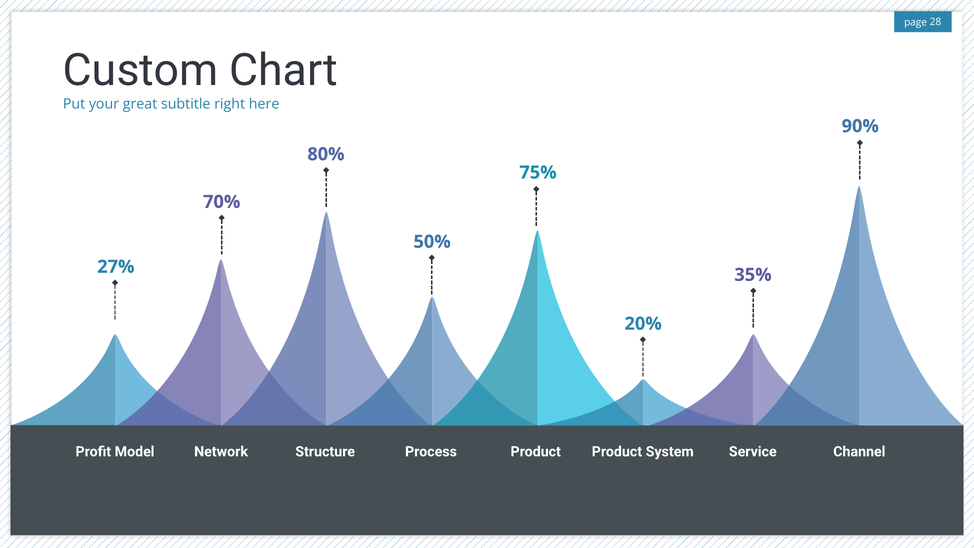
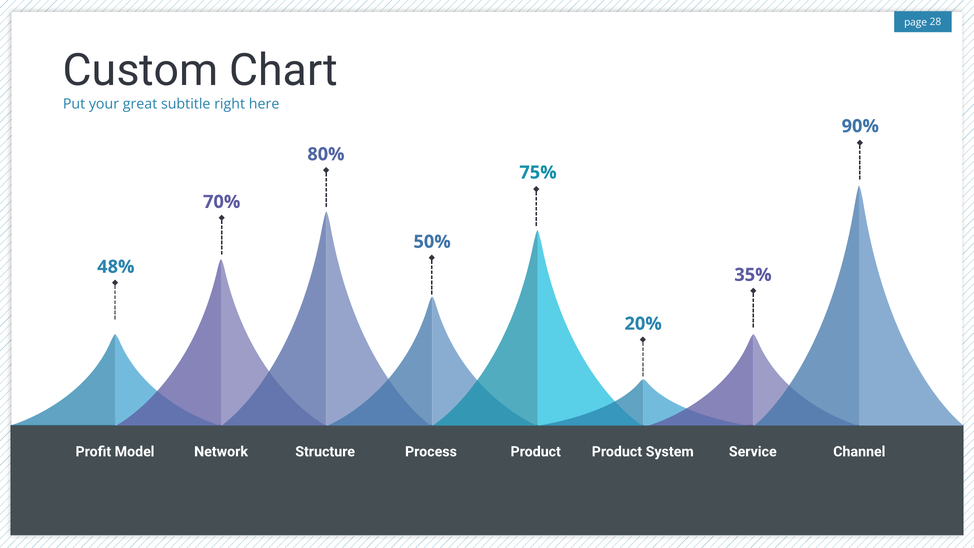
27%: 27% -> 48% (116, 267)
